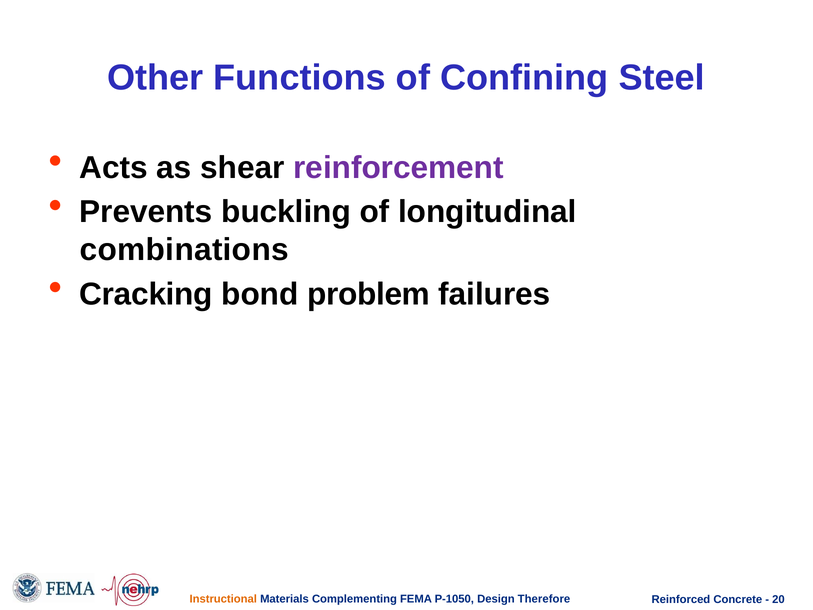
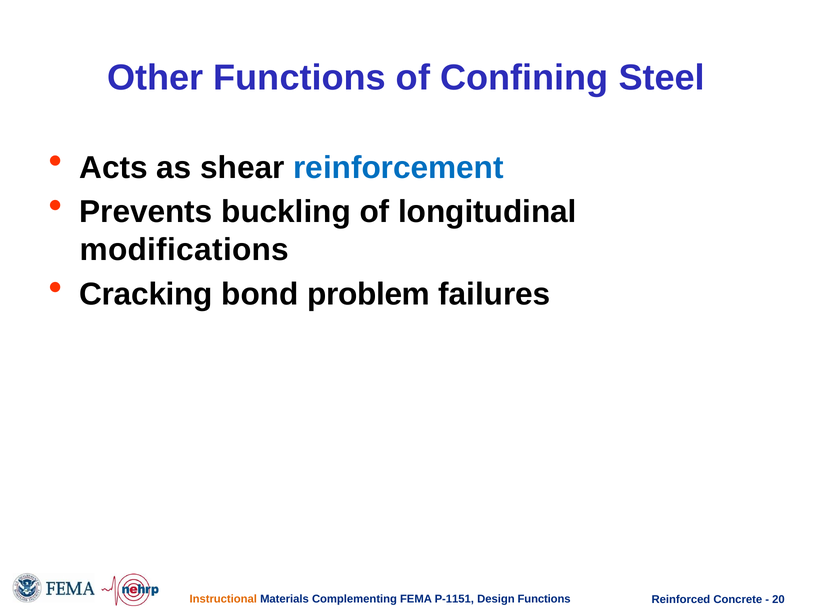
reinforcement colour: purple -> blue (398, 168)
combinations: combinations -> modifications (184, 250)
P-1050: P-1050 -> P-1151 (454, 599)
Design Therefore: Therefore -> Functions (544, 599)
